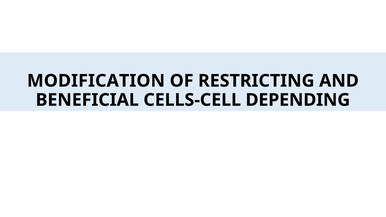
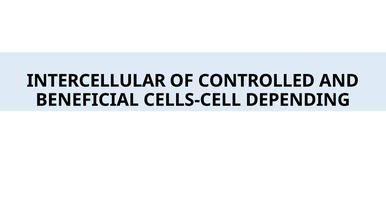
MODIFICATION: MODIFICATION -> INTERCELLULAR (96, 81)
RESTRICTING: RESTRICTING -> CONTROLLED (256, 81)
